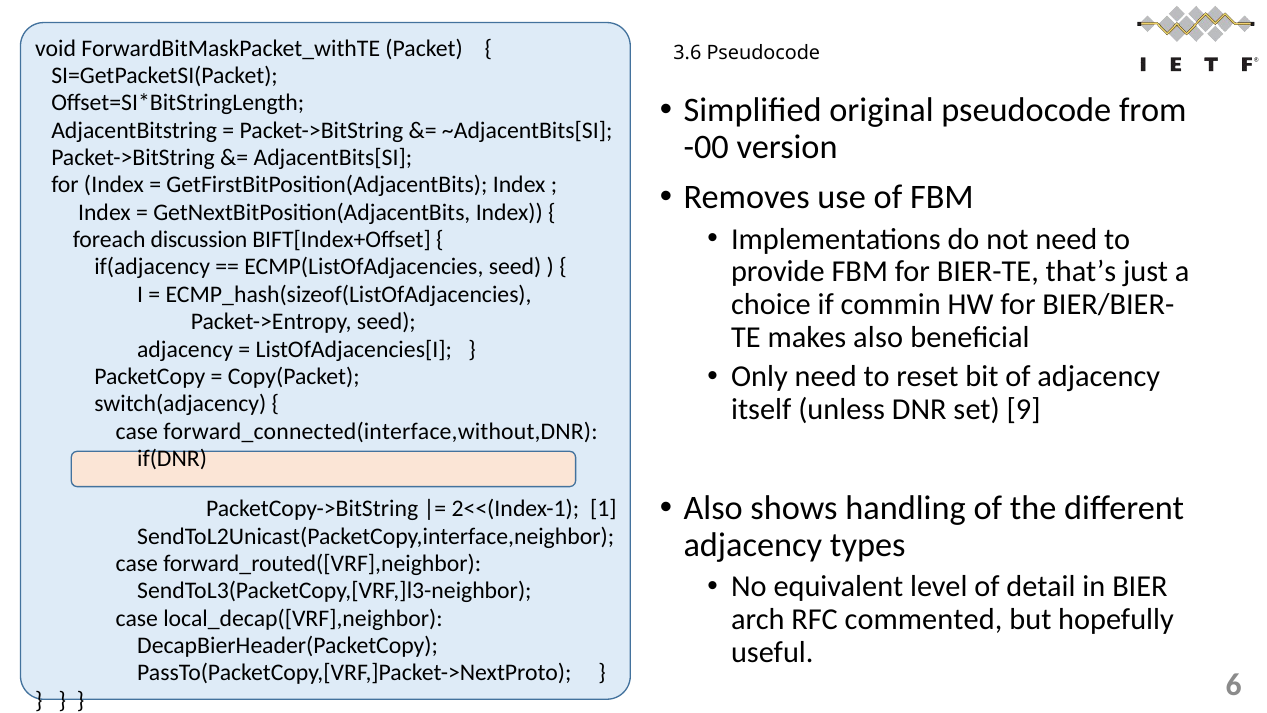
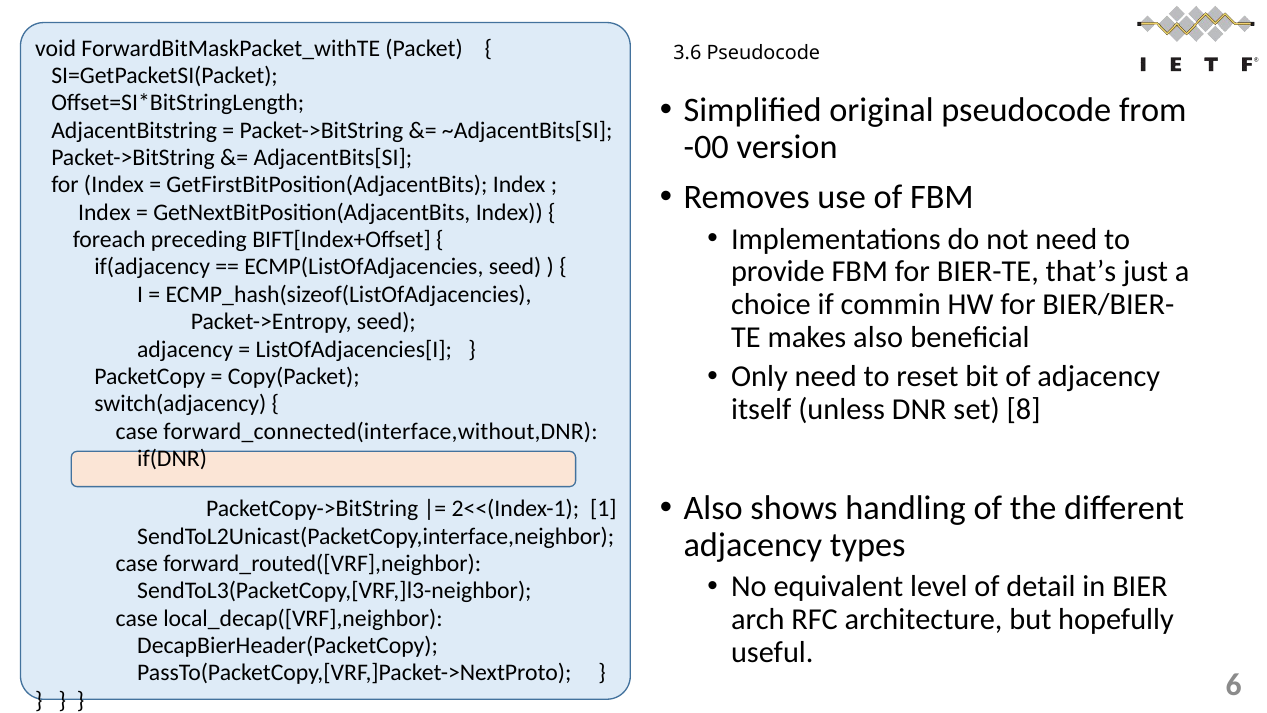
discussion: discussion -> preceding (199, 240)
9: 9 -> 8 (1024, 409)
commented: commented -> architecture (924, 619)
